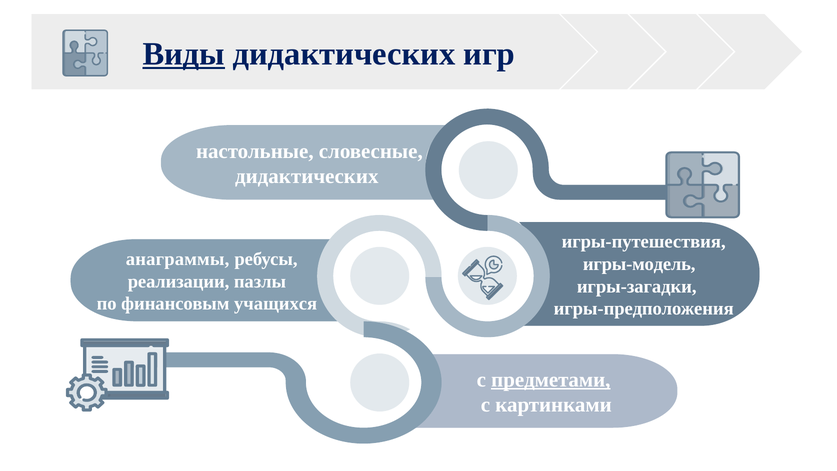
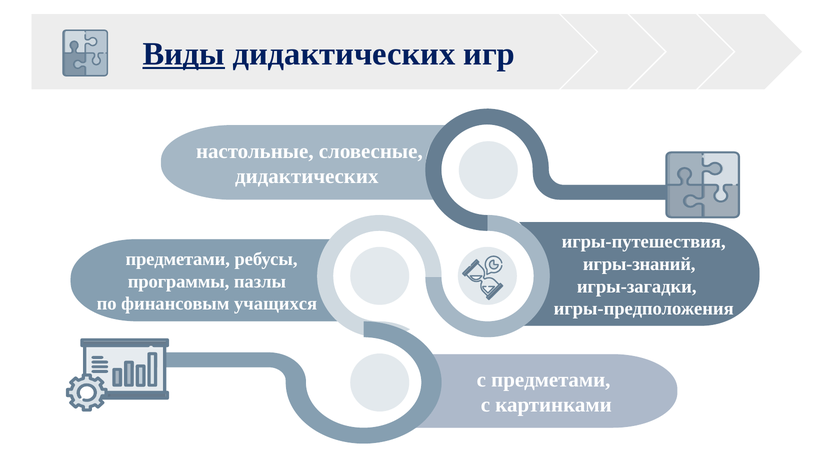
анаграммы: анаграммы -> предметами (178, 259)
игры-модель: игры-модель -> игры-знаний (639, 264)
реализации: реализации -> программы (179, 281)
предметами underline: present -> none (551, 380)
